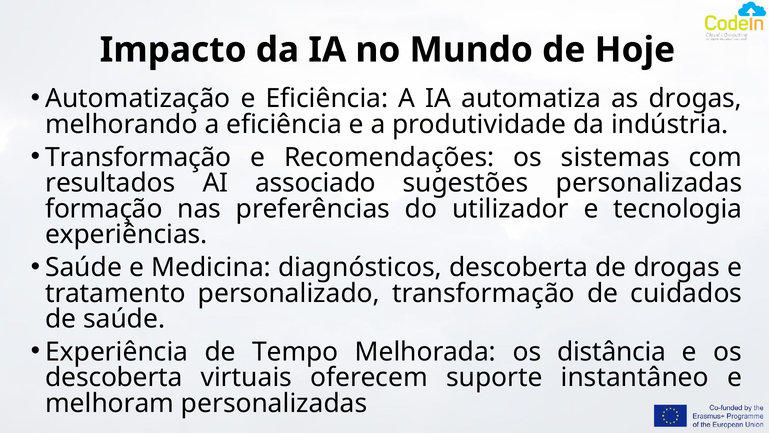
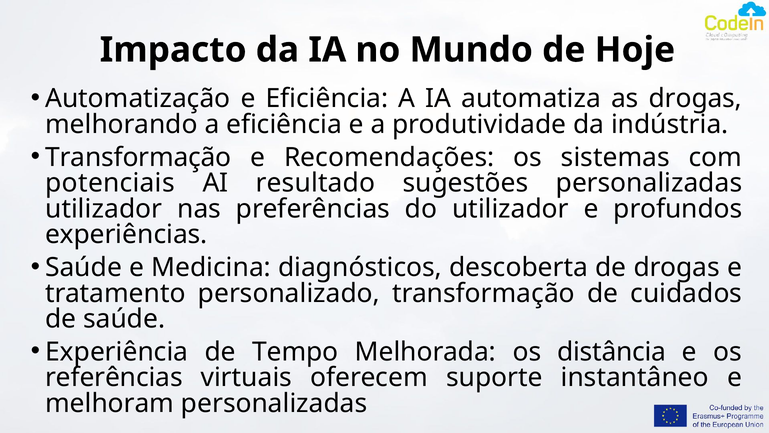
resultados: resultados -> potenciais (110, 183)
associado: associado -> resultado (315, 183)
formação: formação -> utilizador (104, 209)
tecnologia: tecnologia -> profundos (678, 209)
descoberta: descoberta -> referências (114, 377)
